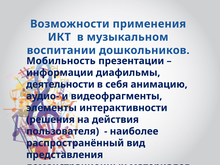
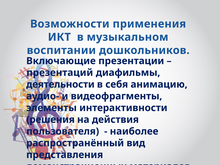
Мобильность: Мобильность -> Включающие (61, 61)
информации: информации -> презентаций (60, 73)
